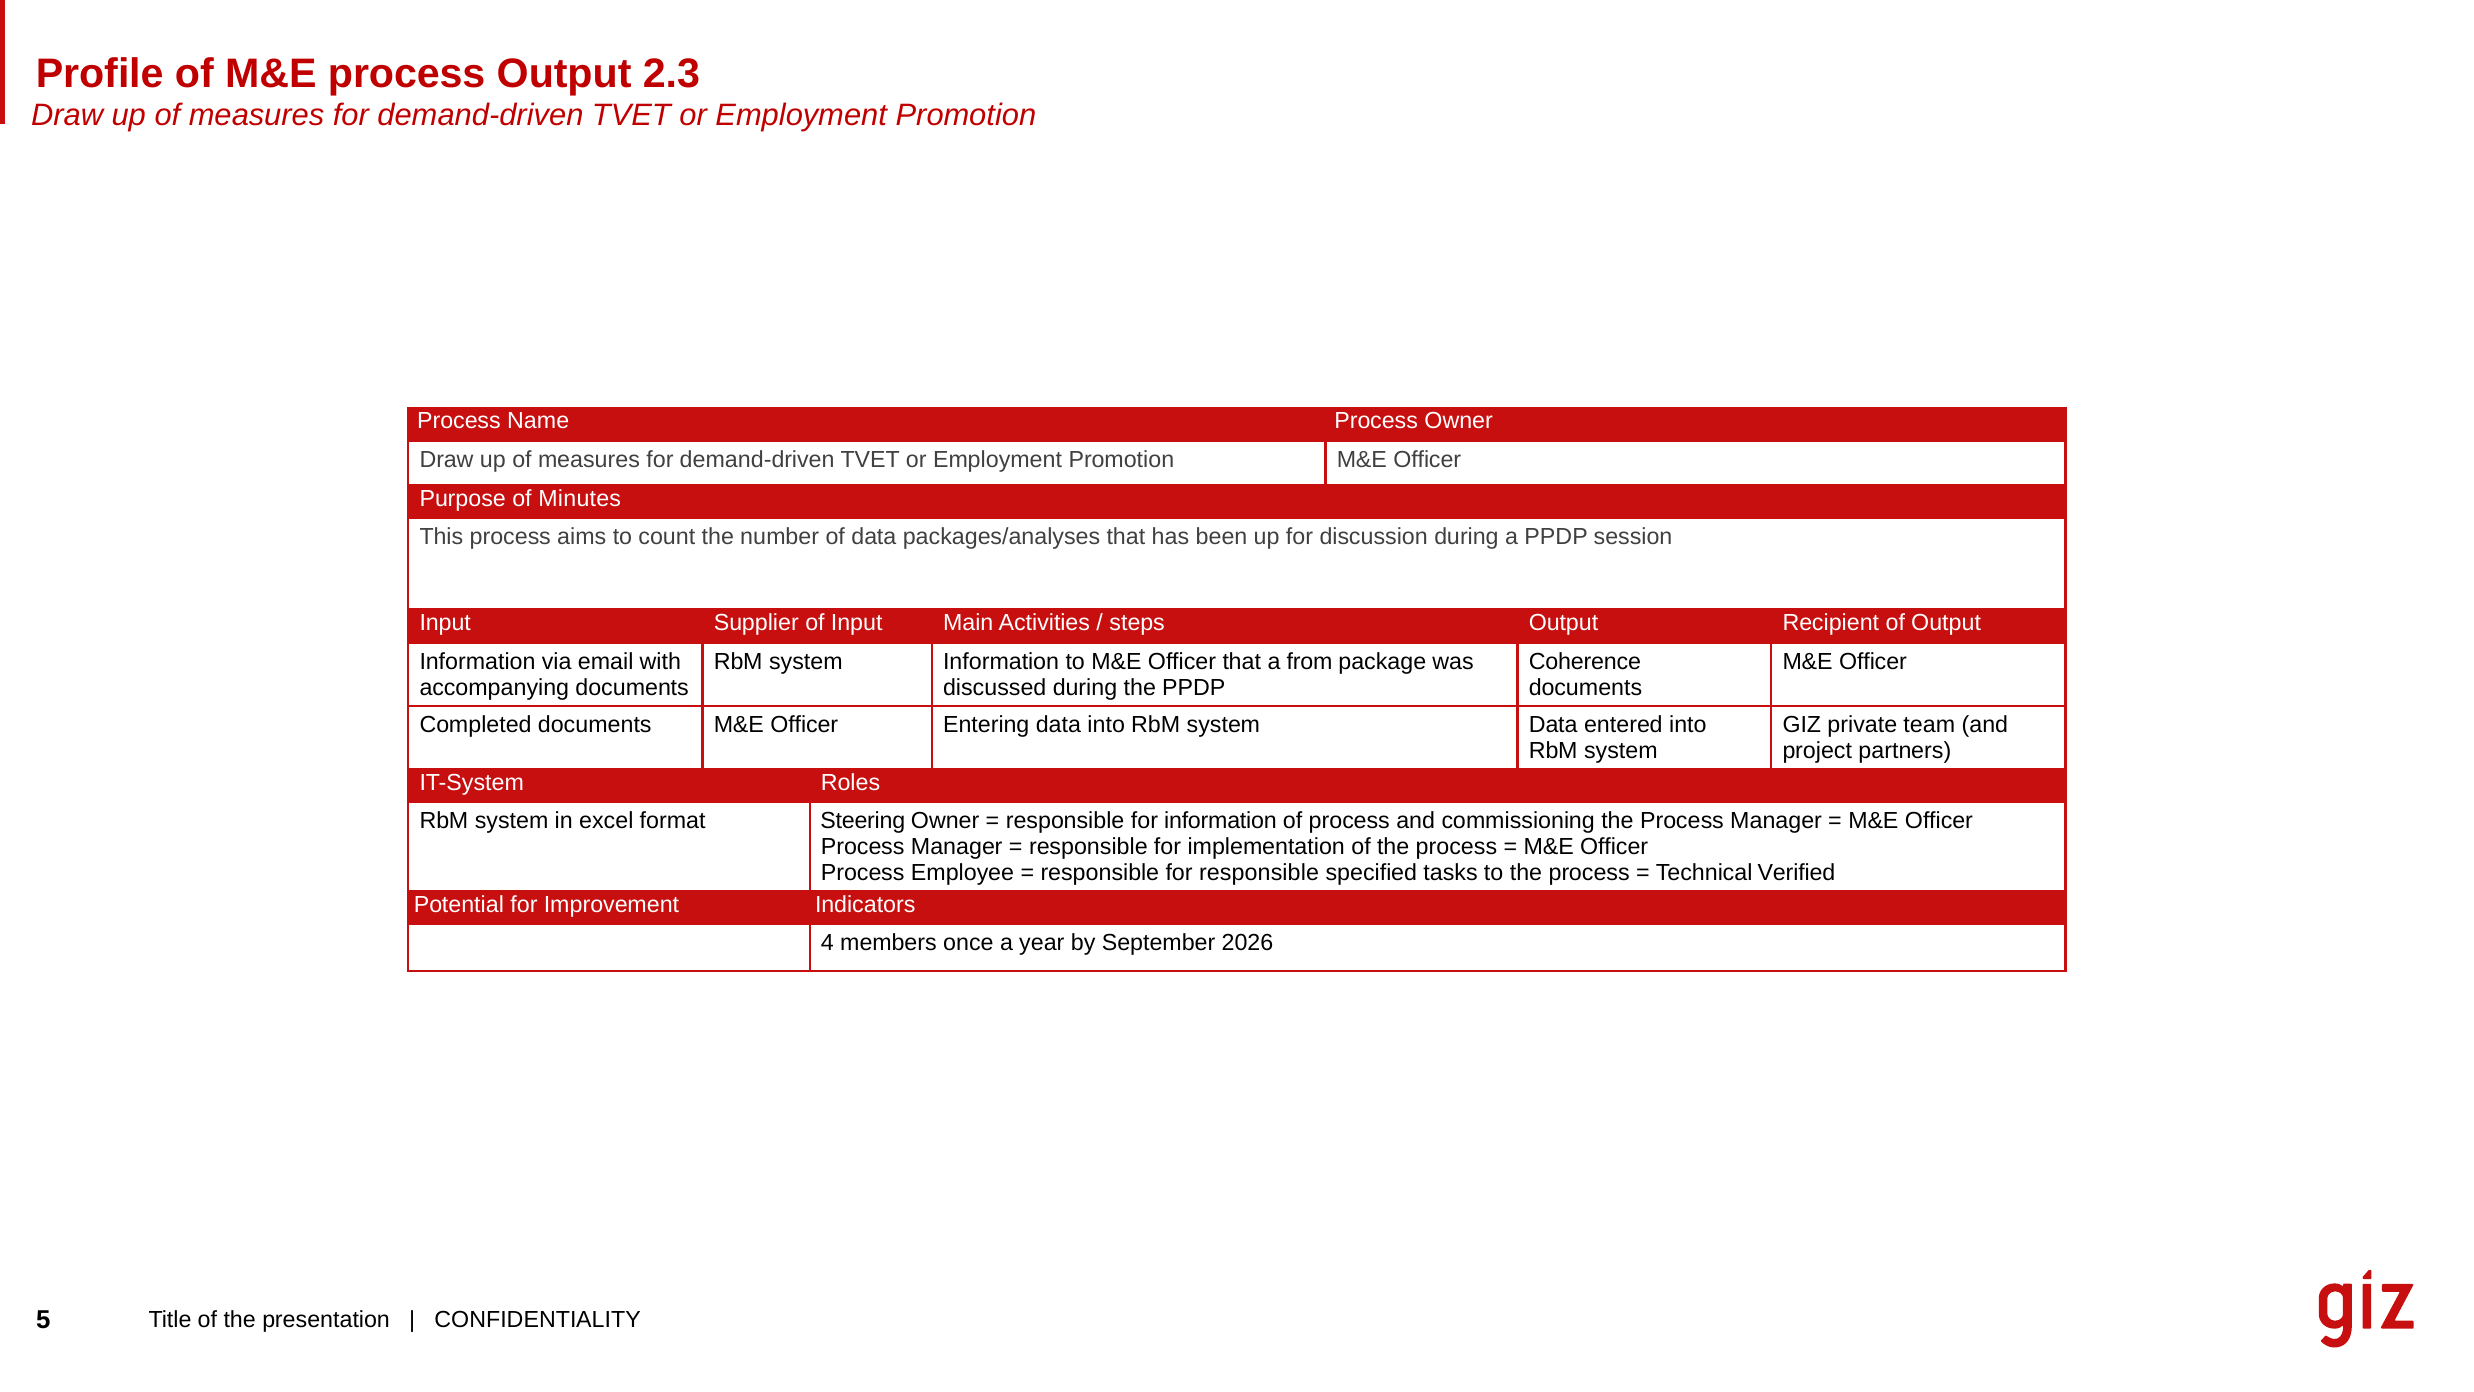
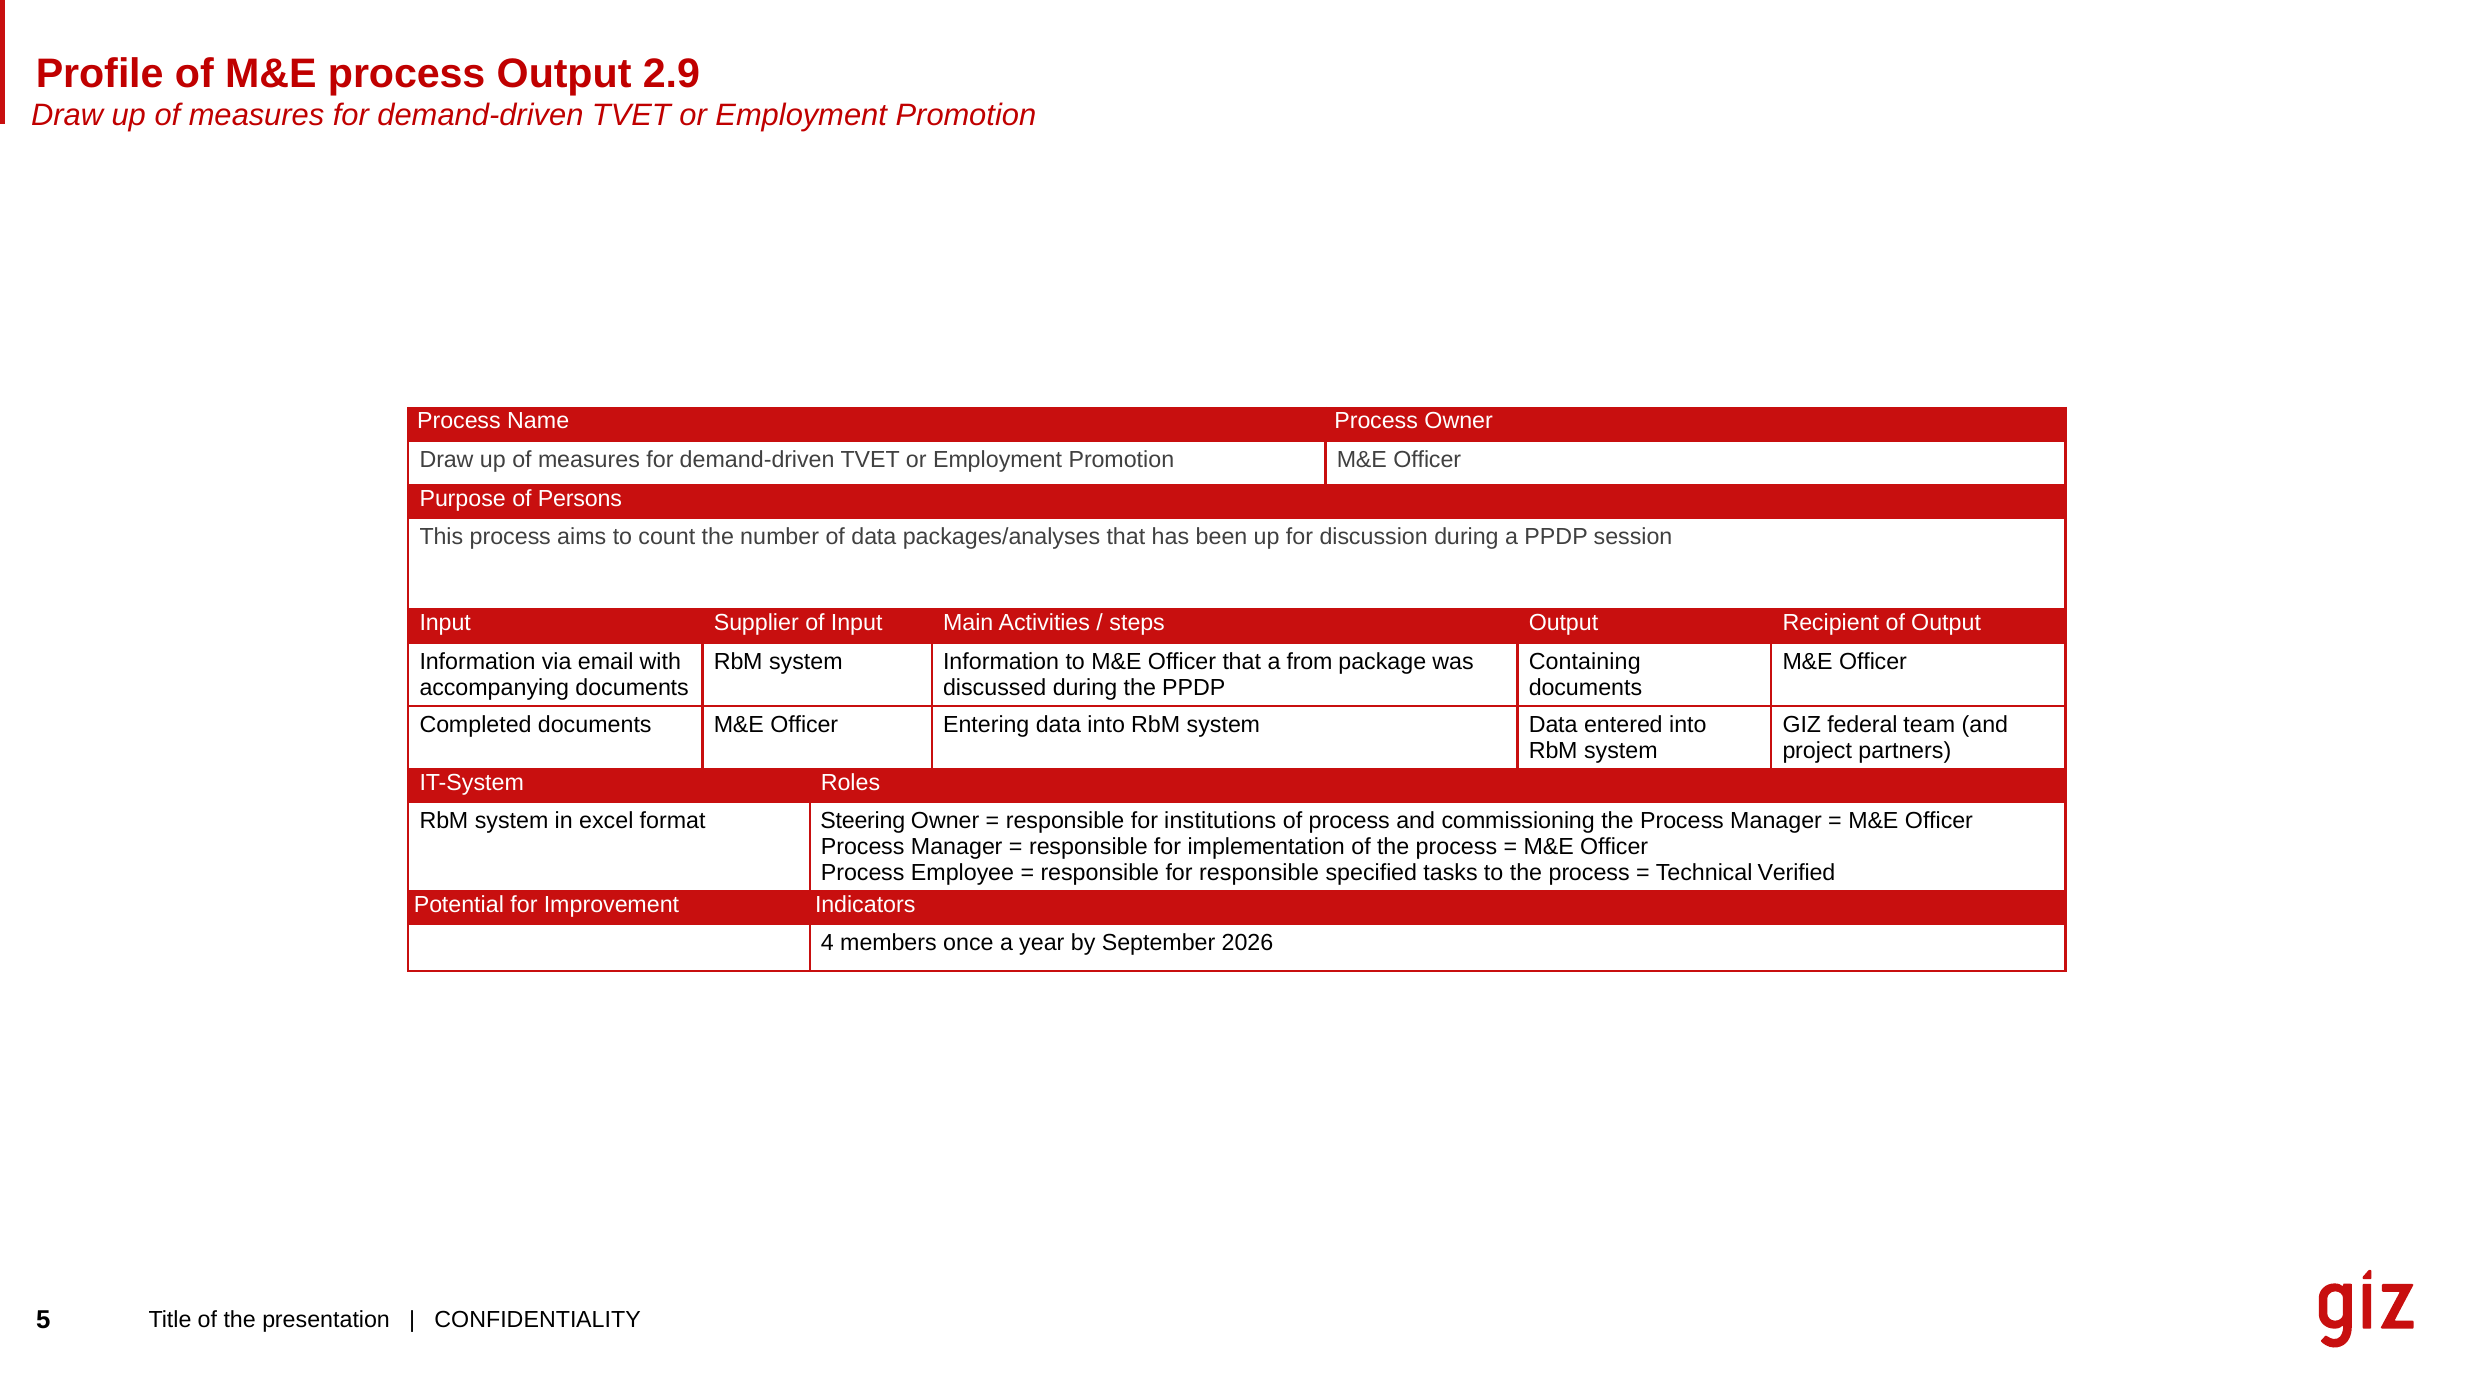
2.3: 2.3 -> 2.9 (671, 74)
Minutes: Minutes -> Persons (580, 498)
Coherence: Coherence -> Containing (1585, 661)
private: private -> federal (1862, 725)
for information: information -> institutions (1220, 821)
